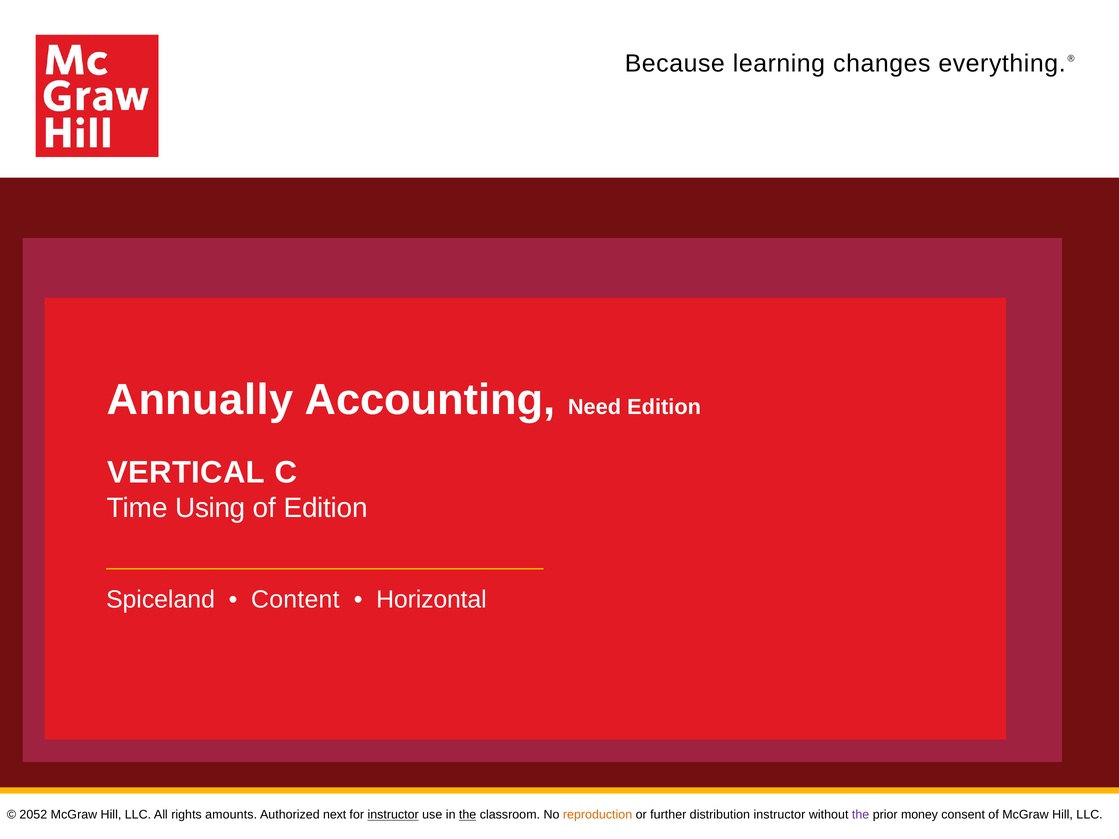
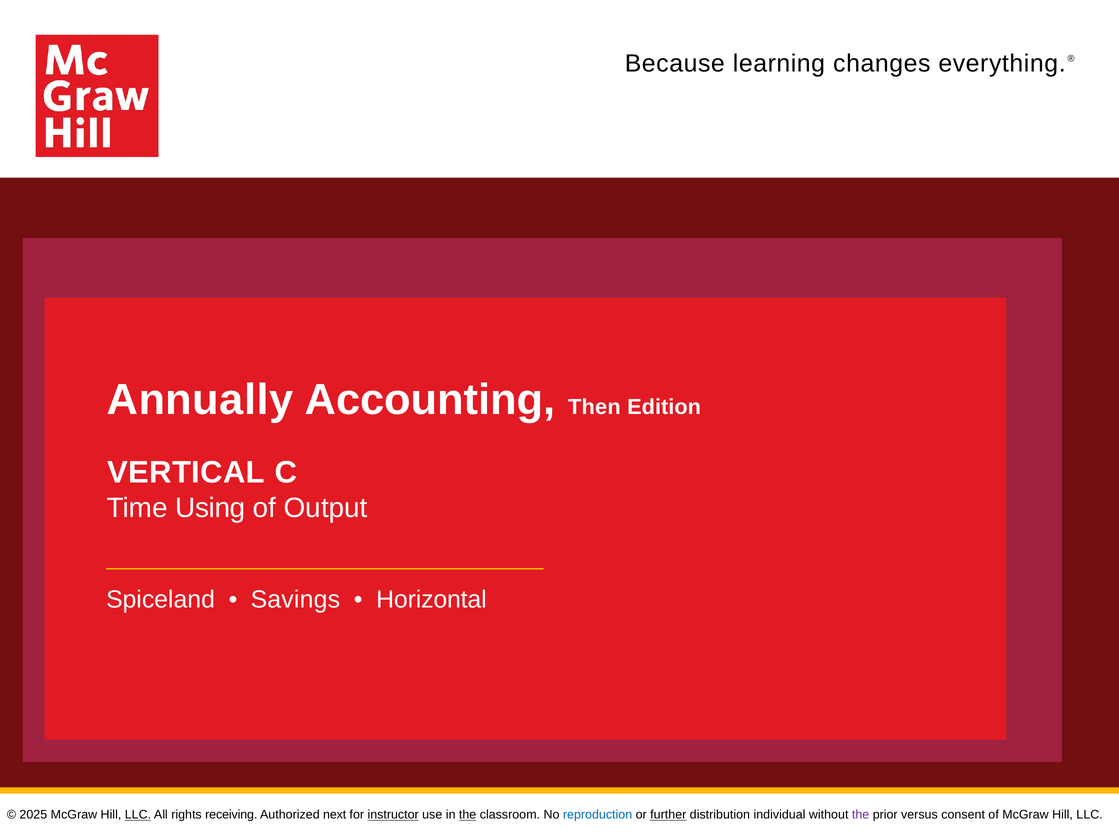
Need: Need -> Then (594, 407)
of Edition: Edition -> Output (326, 508)
Content: Content -> Savings (295, 600)
2052: 2052 -> 2025 (33, 815)
LLC underline: none -> present (138, 815)
amounts: amounts -> receiving (231, 815)
reproduction colour: orange -> blue (598, 815)
further underline: none -> present (668, 815)
distribution instructor: instructor -> individual (779, 815)
money: money -> versus (919, 815)
